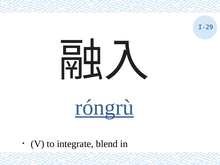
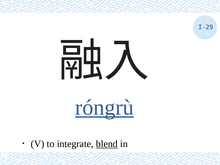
blend underline: none -> present (107, 144)
